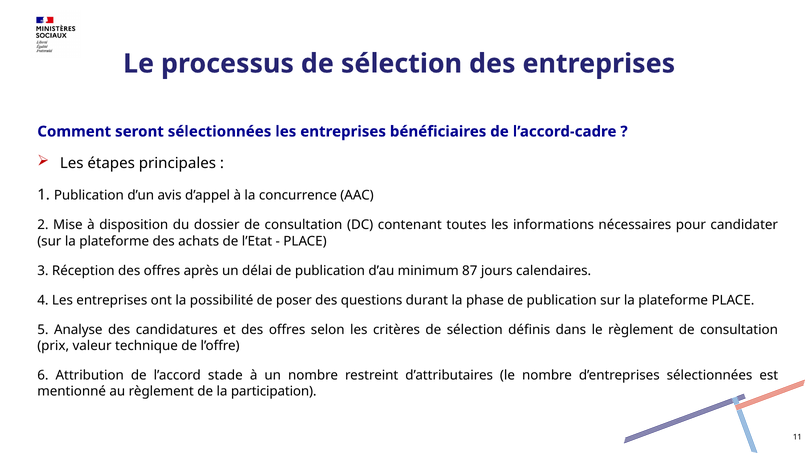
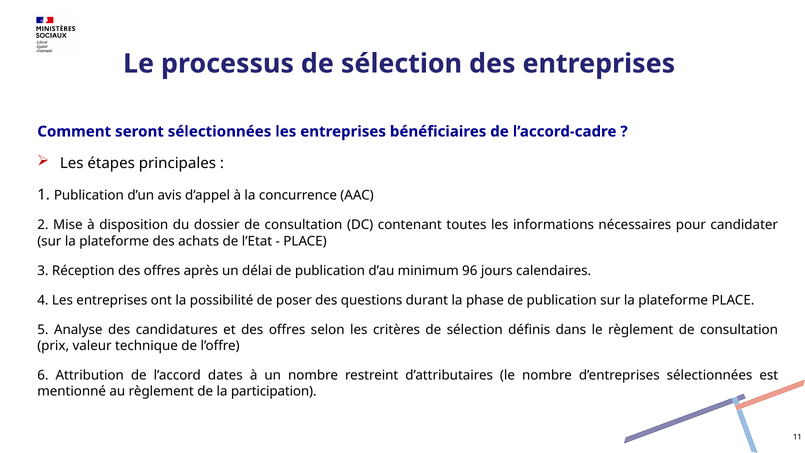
87: 87 -> 96 (470, 271)
stade: stade -> dates (225, 375)
